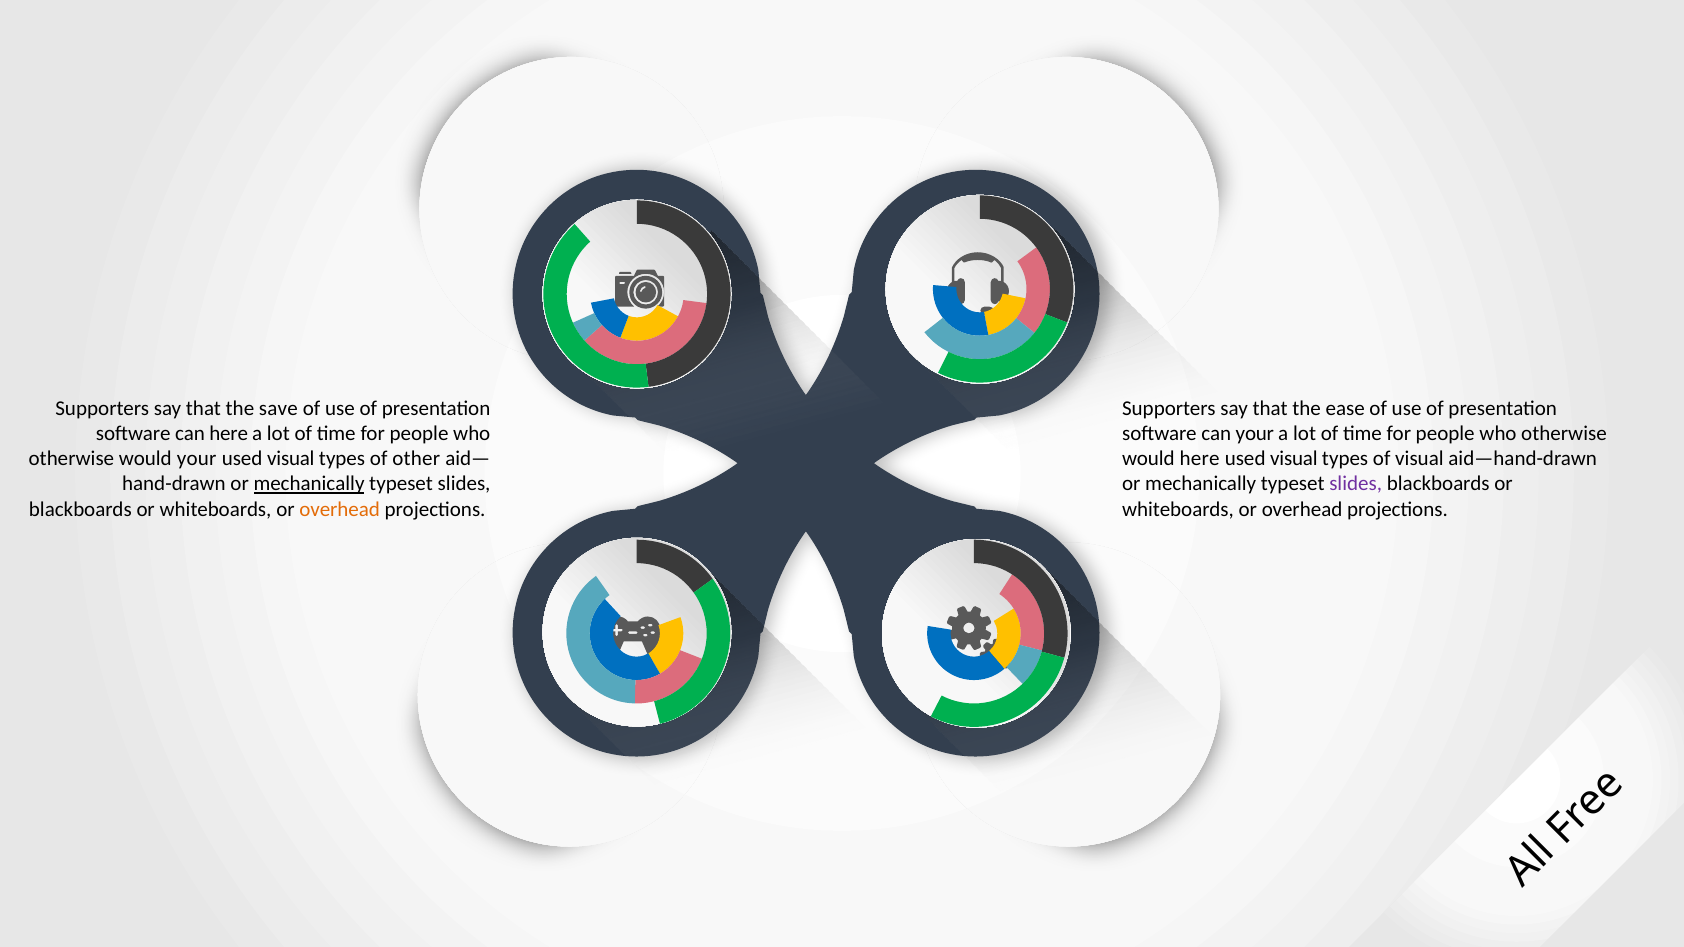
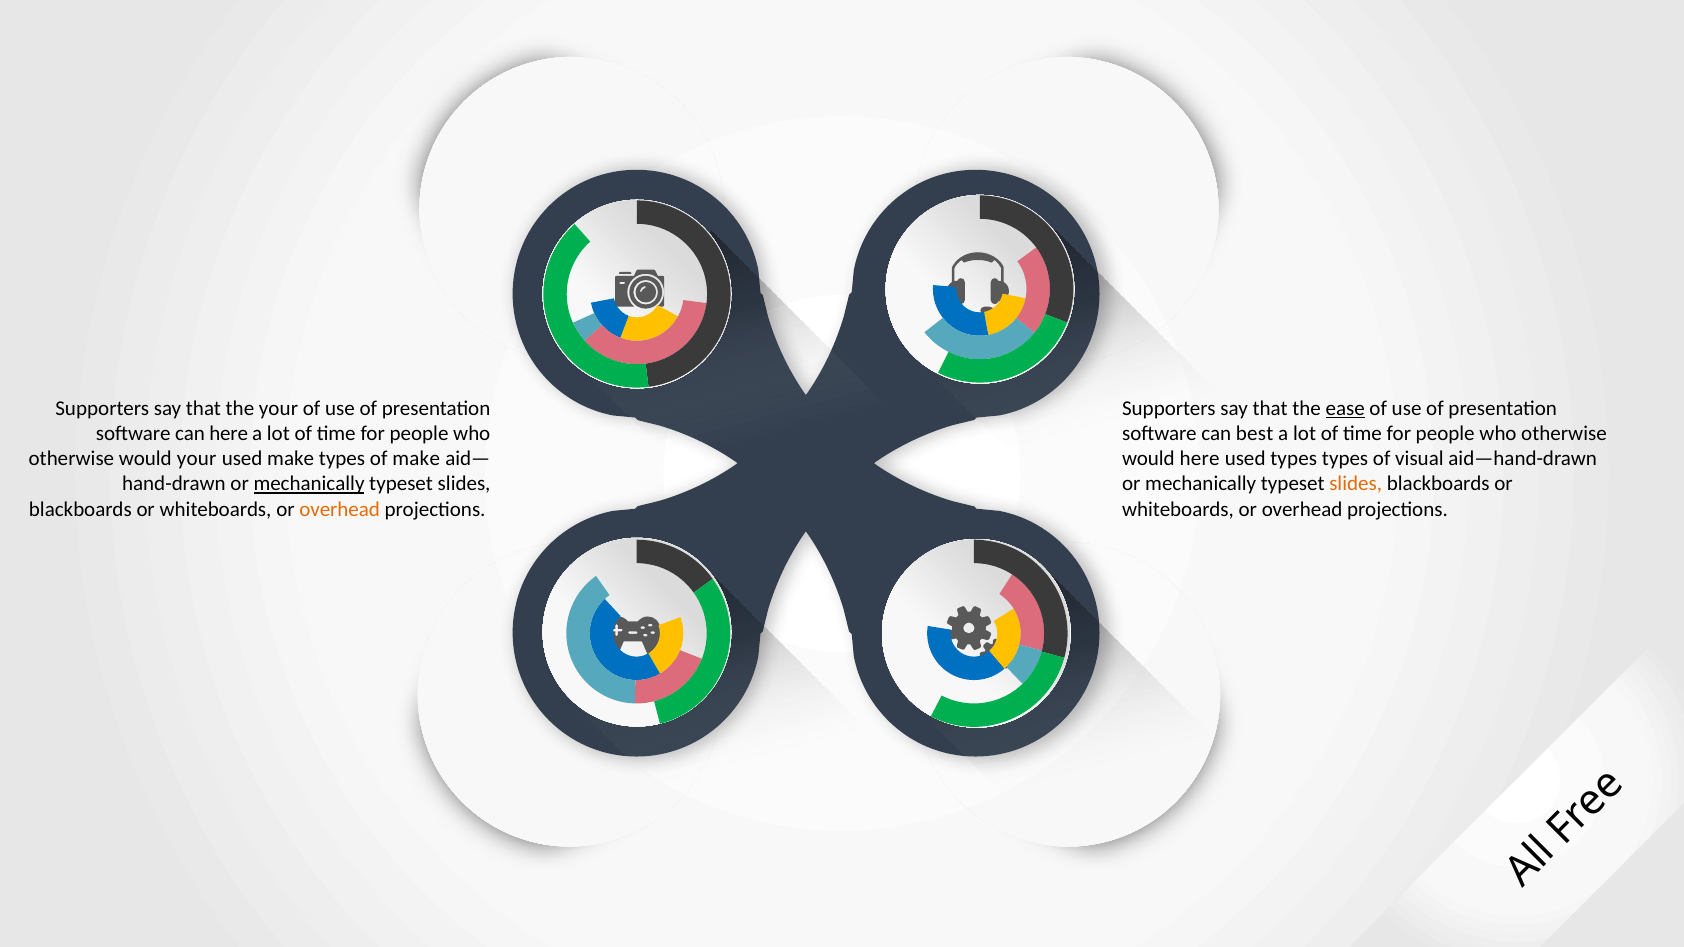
the save: save -> your (279, 408)
ease underline: none -> present (1345, 408)
can your: your -> best (1255, 433)
visual: visual -> make (291, 459)
of other: other -> make (416, 459)
visual: visual -> types (1294, 459)
slides colour: purple -> orange (1356, 484)
